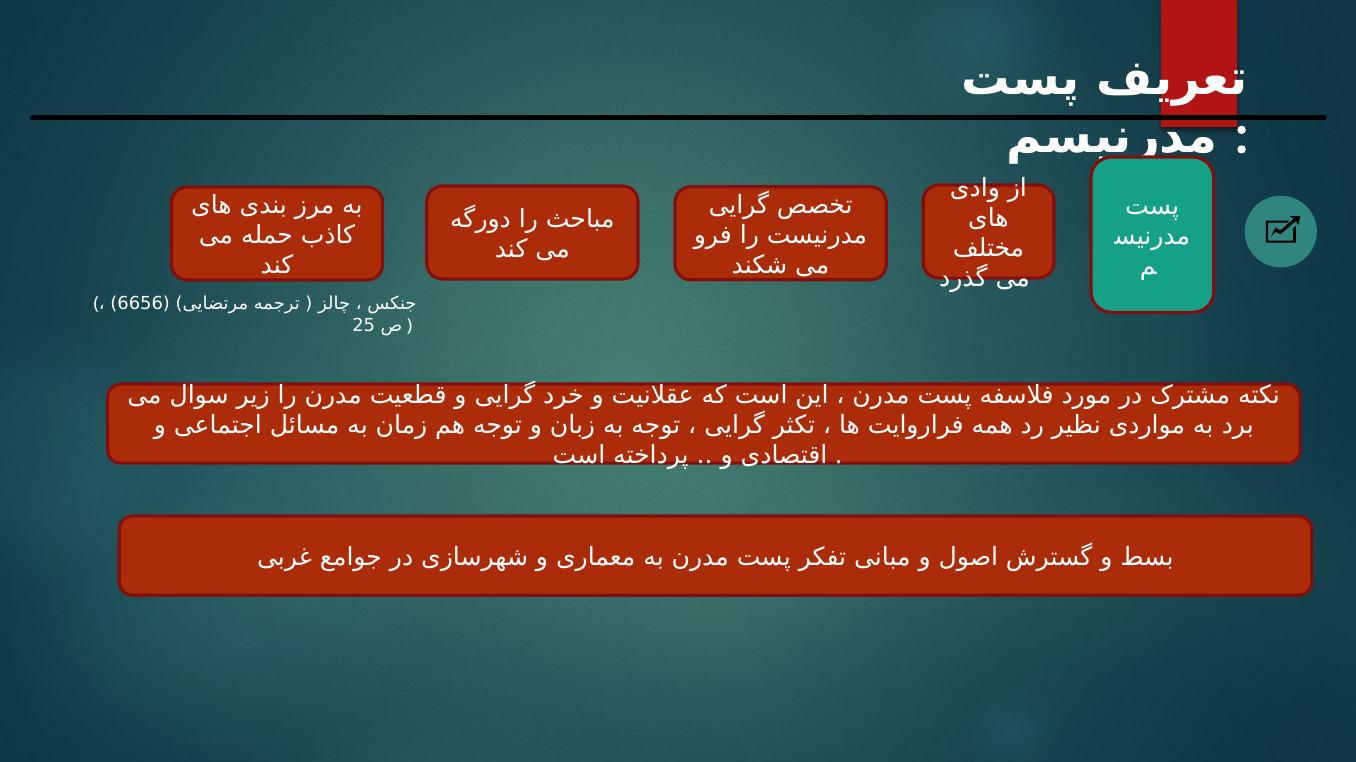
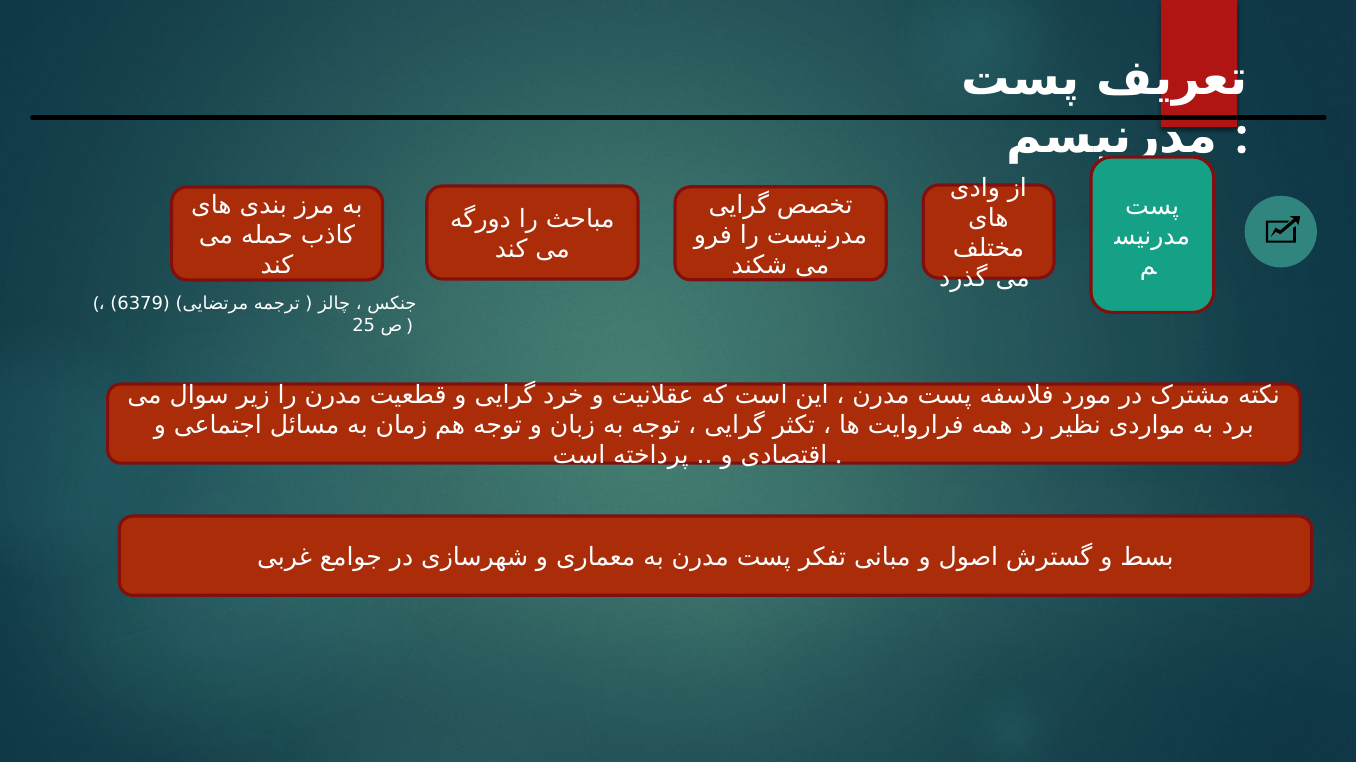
6656: 6656 -> 6379 (140, 304)
